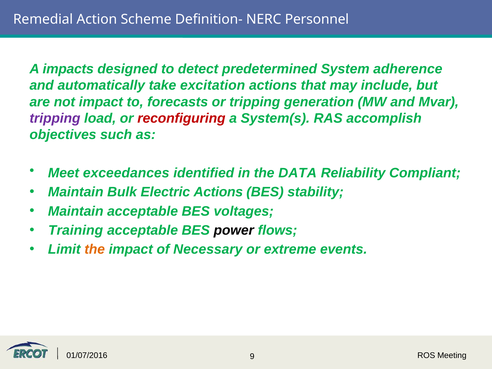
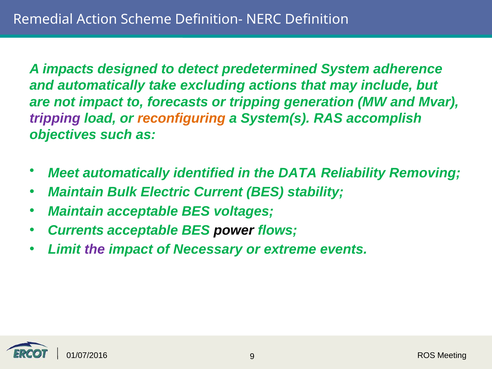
Personnel: Personnel -> Definition (317, 19)
excitation: excitation -> excluding (213, 85)
reconfiguring colour: red -> orange (181, 118)
Meet exceedances: exceedances -> automatically (126, 173)
Compliant: Compliant -> Removing (425, 173)
Electric Actions: Actions -> Current (218, 192)
Training: Training -> Currents (76, 230)
the colour: orange -> purple (95, 249)
